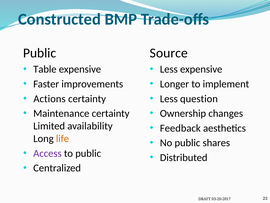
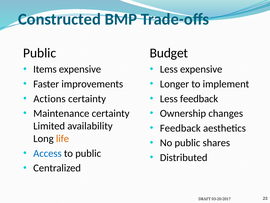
Source: Source -> Budget (169, 53)
Table: Table -> Items (45, 69)
Less question: question -> feedback (199, 98)
Access colour: purple -> blue (47, 153)
